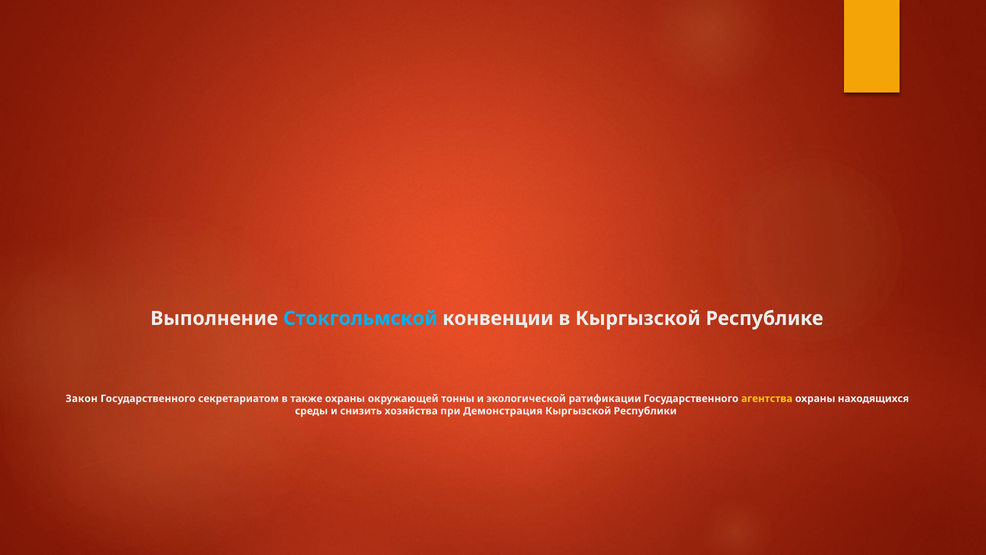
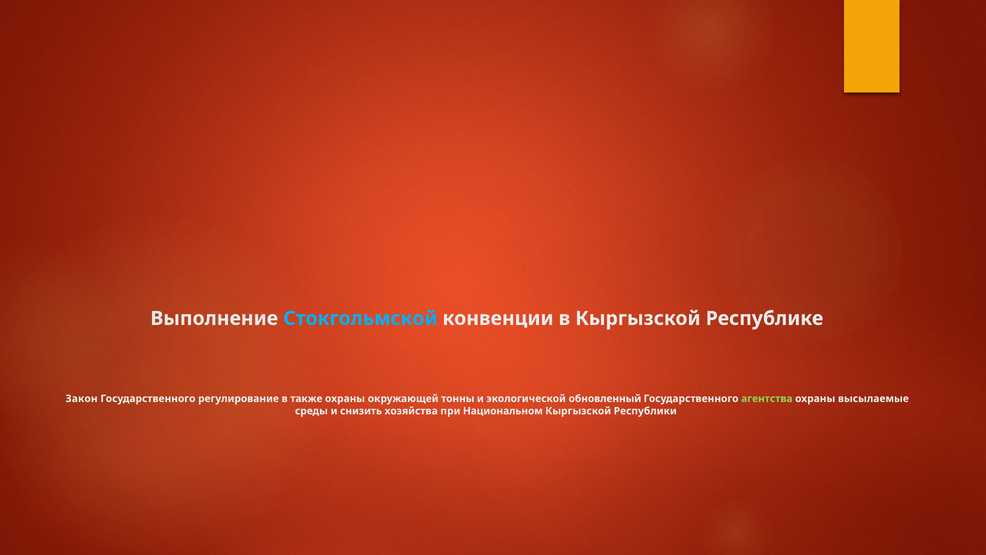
секретариатом: секретариатом -> регулирование (239, 398)
ратификации: ратификации -> обновленный (605, 398)
агентства colour: yellow -> light green (767, 398)
находящихся: находящихся -> высылаемые (873, 398)
Демонстрация: Демонстрация -> Национальном (503, 411)
